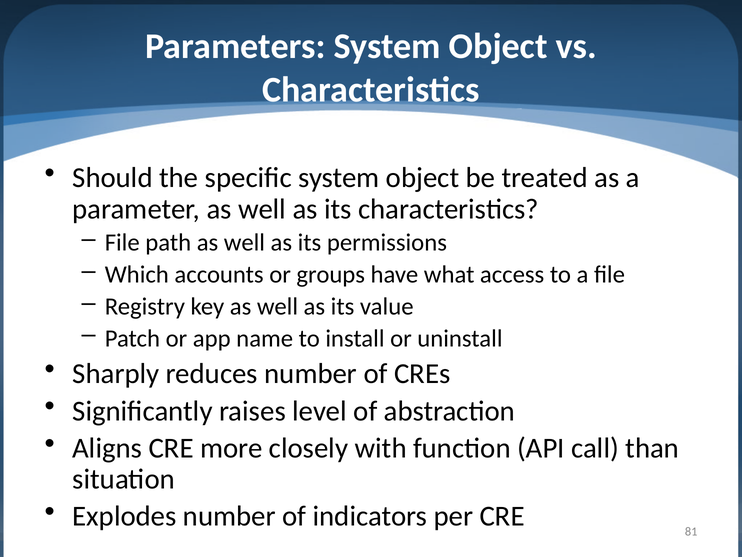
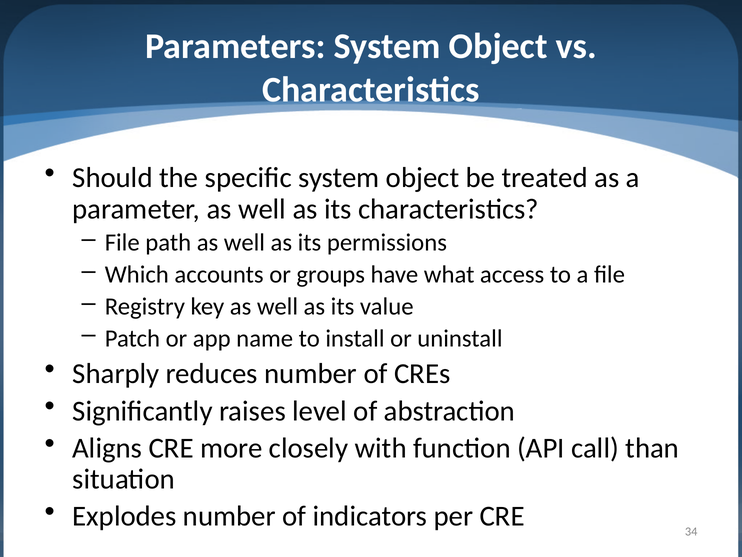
81: 81 -> 34 (691, 531)
